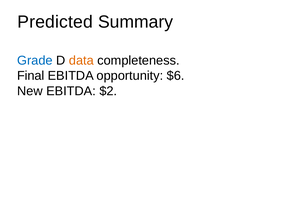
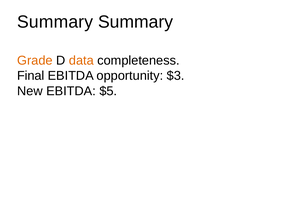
Predicted: Predicted -> Summary (55, 22)
Grade colour: blue -> orange (35, 60)
$6: $6 -> $3 (176, 75)
$2: $2 -> $5 (108, 91)
